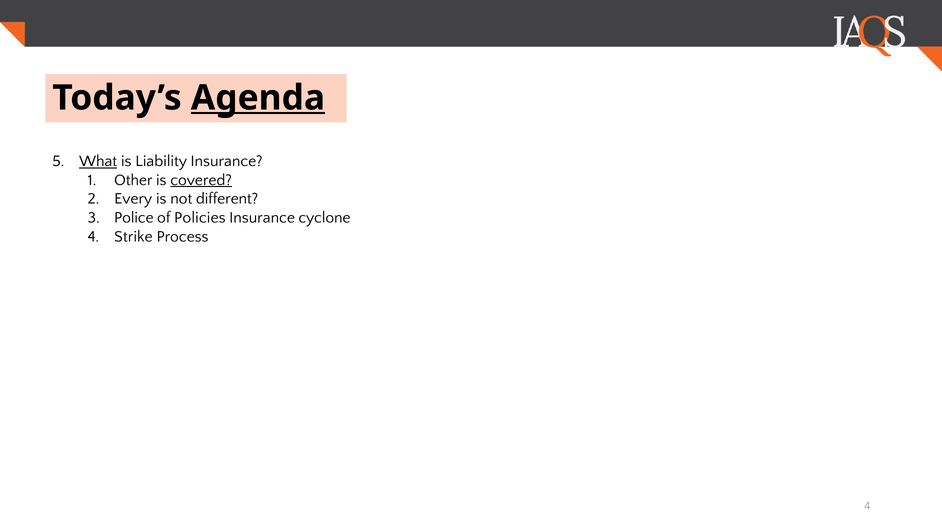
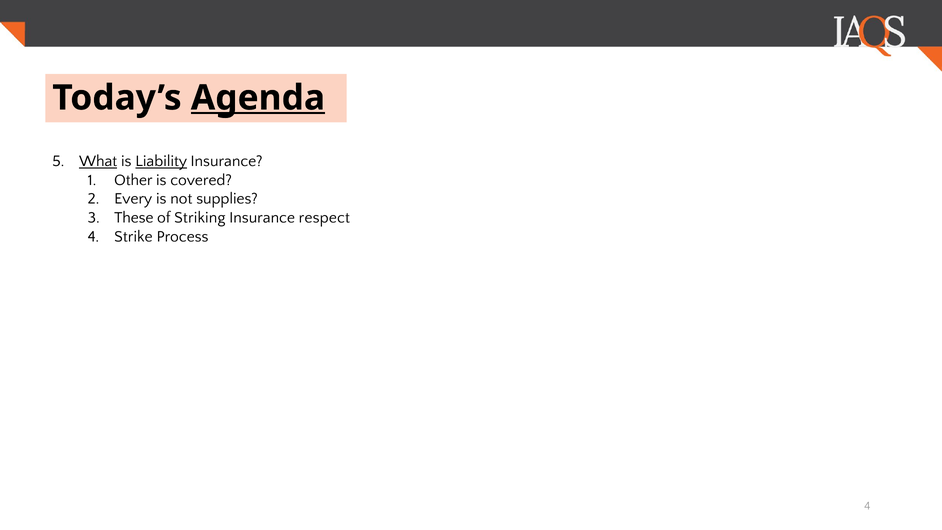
Liability underline: none -> present (161, 161)
covered underline: present -> none (201, 180)
different: different -> supplies (227, 199)
Police: Police -> These (134, 218)
Policies: Policies -> Striking (200, 218)
cyclone: cyclone -> respect (324, 218)
